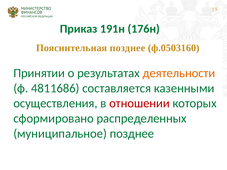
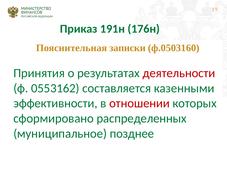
Пояснительная позднее: позднее -> записки (128, 48)
Принятии: Принятии -> Принятия (39, 73)
деятельности colour: orange -> red (179, 73)
4811686: 4811686 -> 0553162 (55, 88)
осуществления: осуществления -> эффективности (55, 103)
